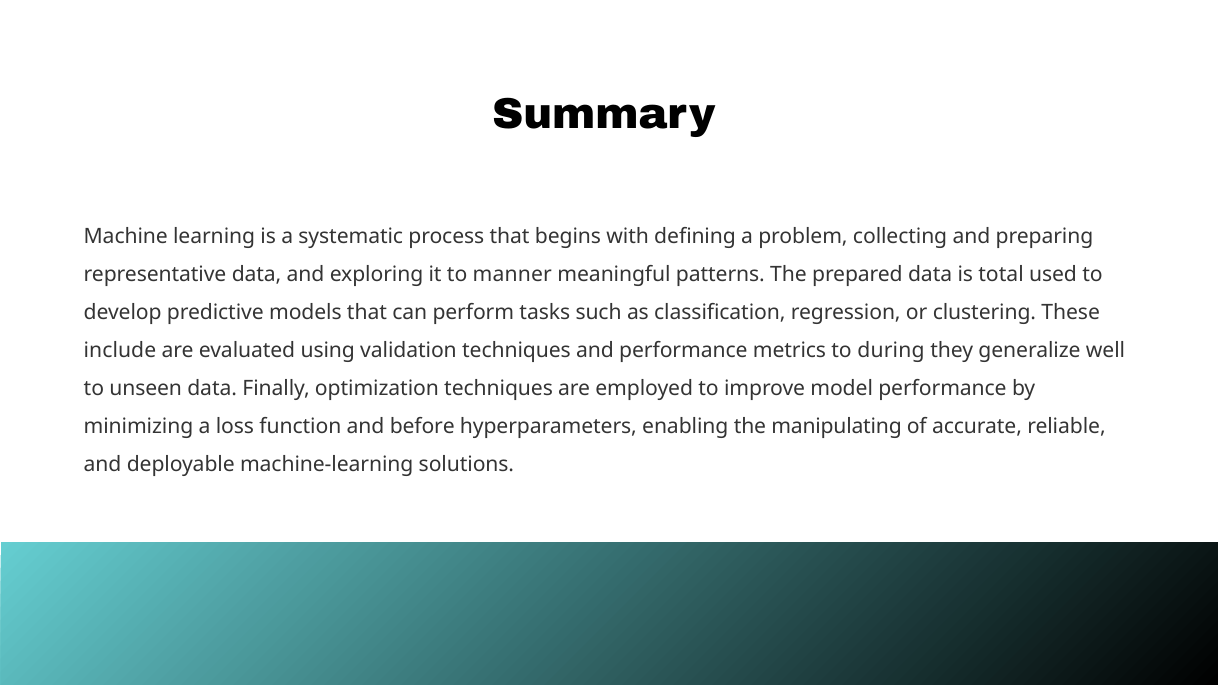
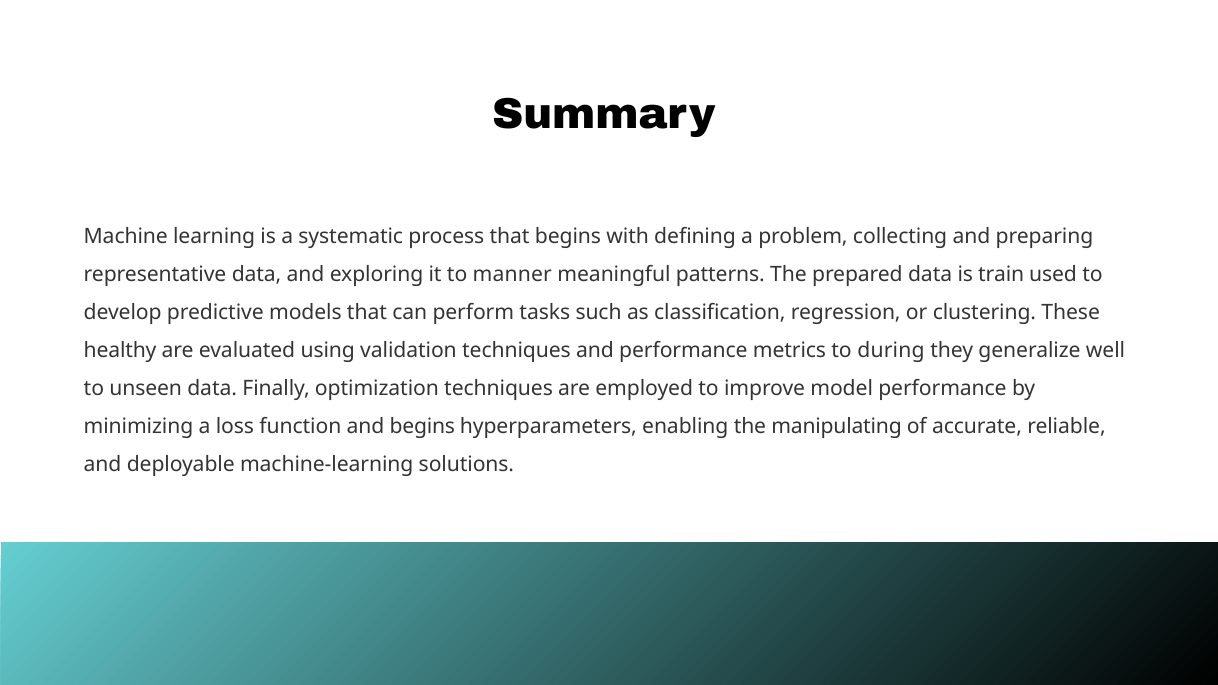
total: total -> train (1001, 275)
include: include -> healthy (120, 351)
and before: before -> begins (422, 427)
